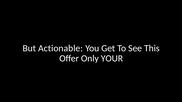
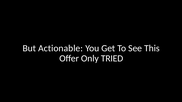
YOUR: YOUR -> TRIED (112, 59)
